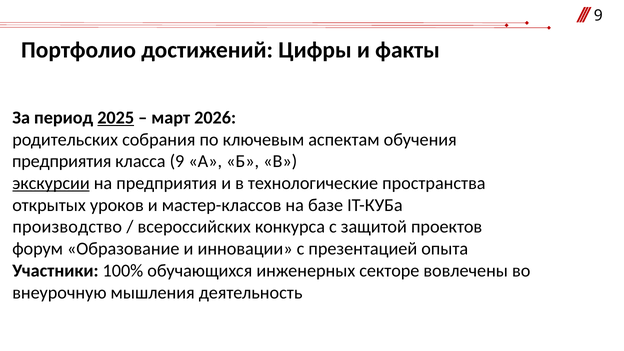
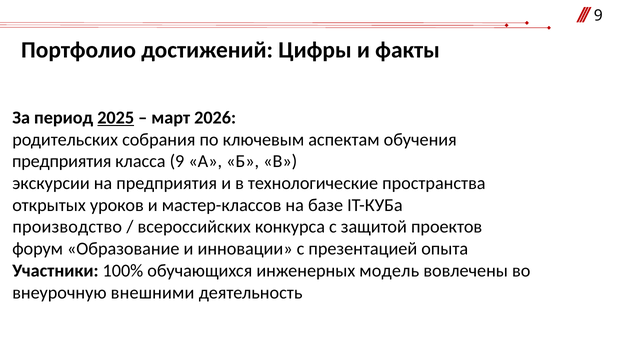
экскурсии underline: present -> none (51, 183)
секторе: секторе -> модель (389, 271)
мышления: мышления -> внешними (153, 293)
